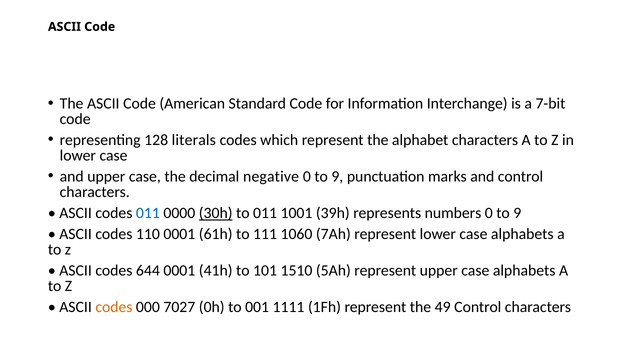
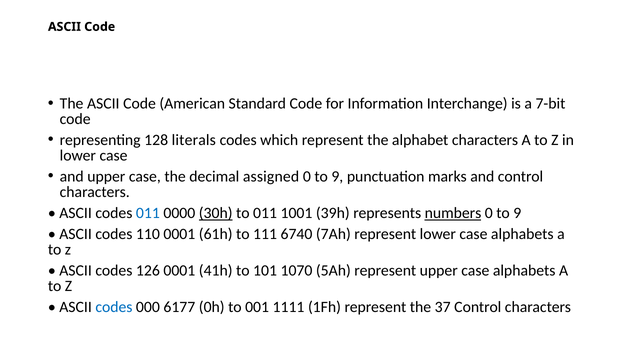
negative: negative -> assigned (271, 176)
numbers underline: none -> present (453, 213)
1060: 1060 -> 6740 (296, 234)
644: 644 -> 126 (148, 271)
1510: 1510 -> 1070 (296, 271)
codes colour: orange -> blue (114, 307)
7027: 7027 -> 6177 (179, 307)
49: 49 -> 37 (443, 307)
